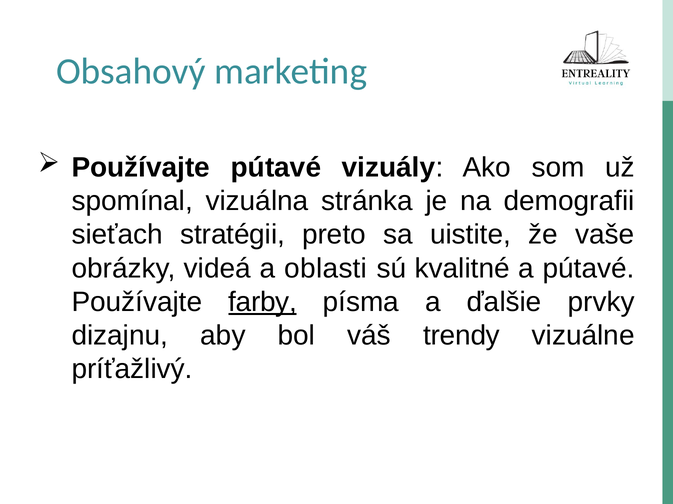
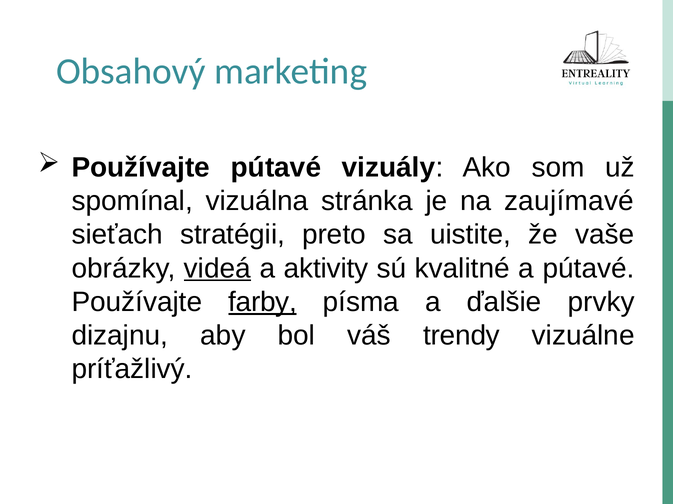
demografii: demografii -> zaujímavé (569, 201)
videá underline: none -> present (217, 269)
oblasti: oblasti -> aktivity (326, 269)
